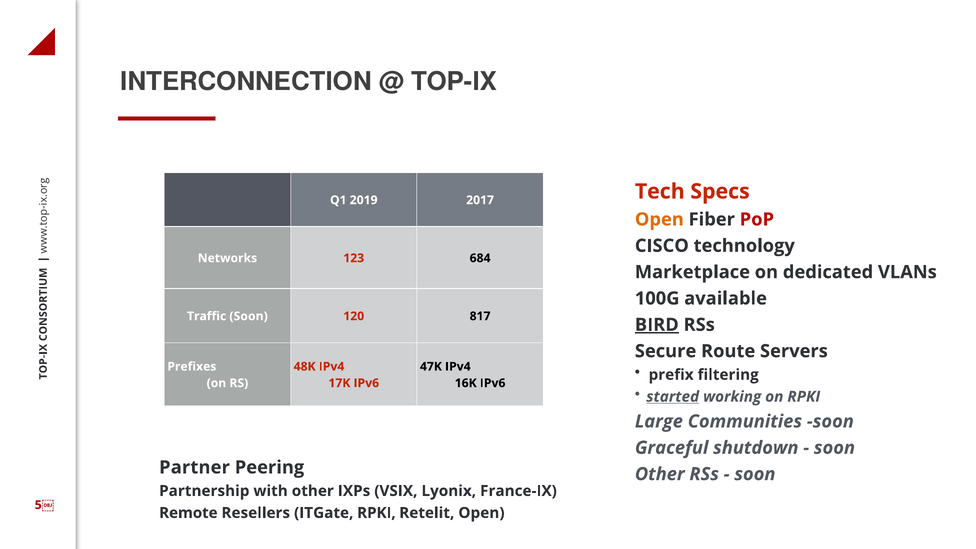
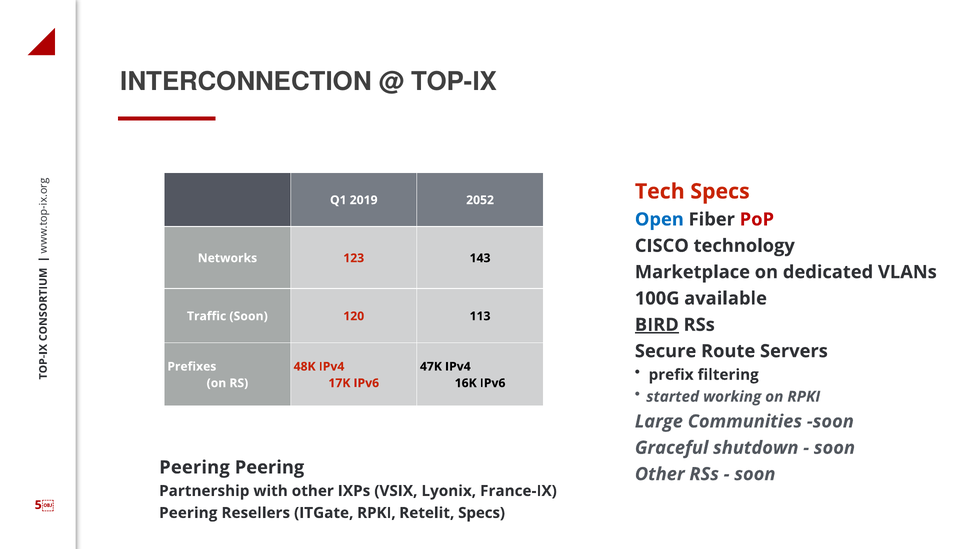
2017: 2017 -> 2052 (480, 200)
Open colour: orange -> blue (659, 219)
684: 684 -> 143 (480, 258)
817: 817 -> 113 (480, 316)
started underline: present -> none (673, 397)
Partner: Partner -> Peering (194, 467)
Remote: Remote -> Peering (188, 513)
Retelit Open: Open -> Specs (482, 513)
